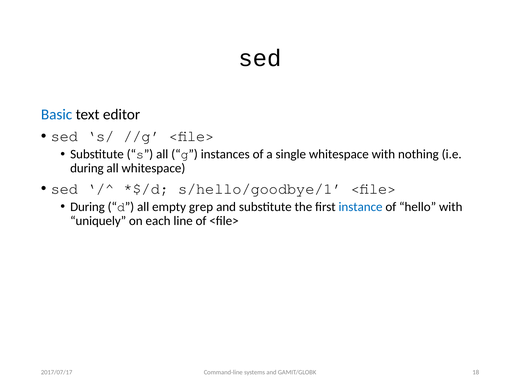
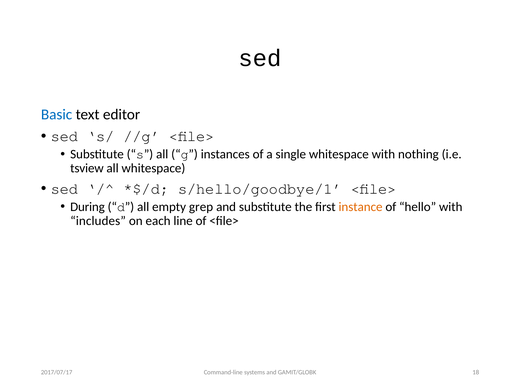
during: during -> tsview (87, 168)
instance colour: blue -> orange (361, 207)
uniquely: uniquely -> includes (98, 221)
